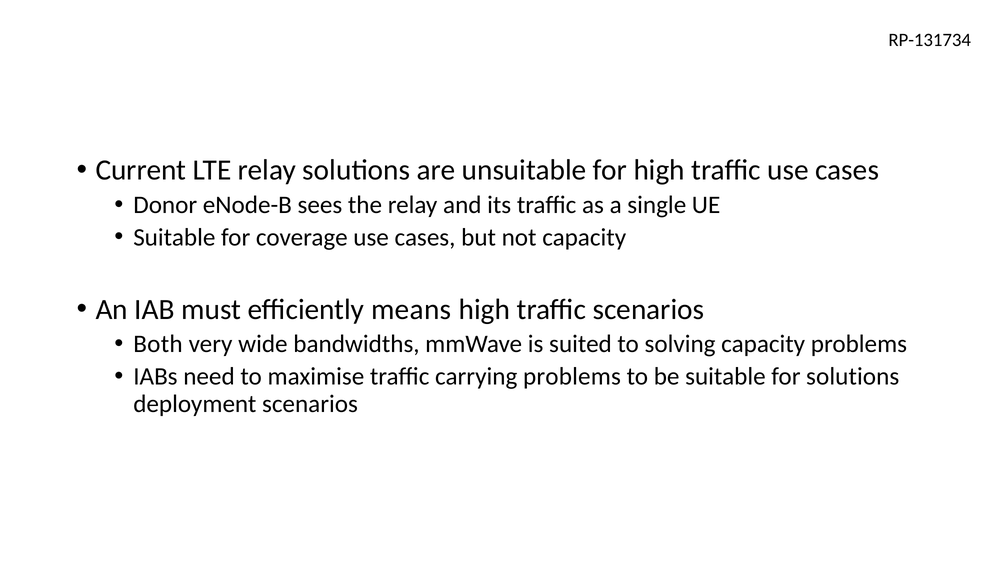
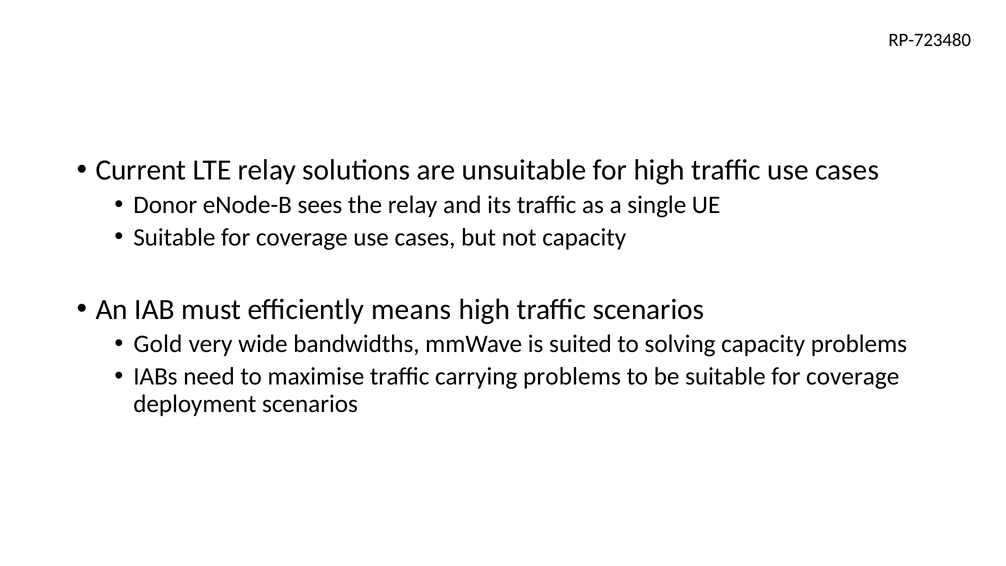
RP-131734: RP-131734 -> RP-723480 (930, 40)
Both: Both -> Gold (158, 344)
be suitable for solutions: solutions -> coverage (853, 376)
